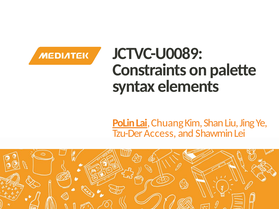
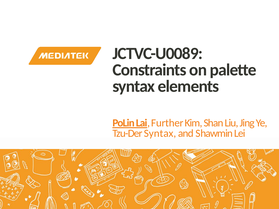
Chuang: Chuang -> Further (167, 123)
Tzu-Der Access: Access -> Syntax (160, 134)
